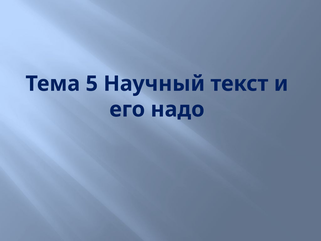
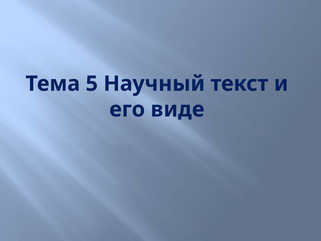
надо: надо -> виде (177, 109)
